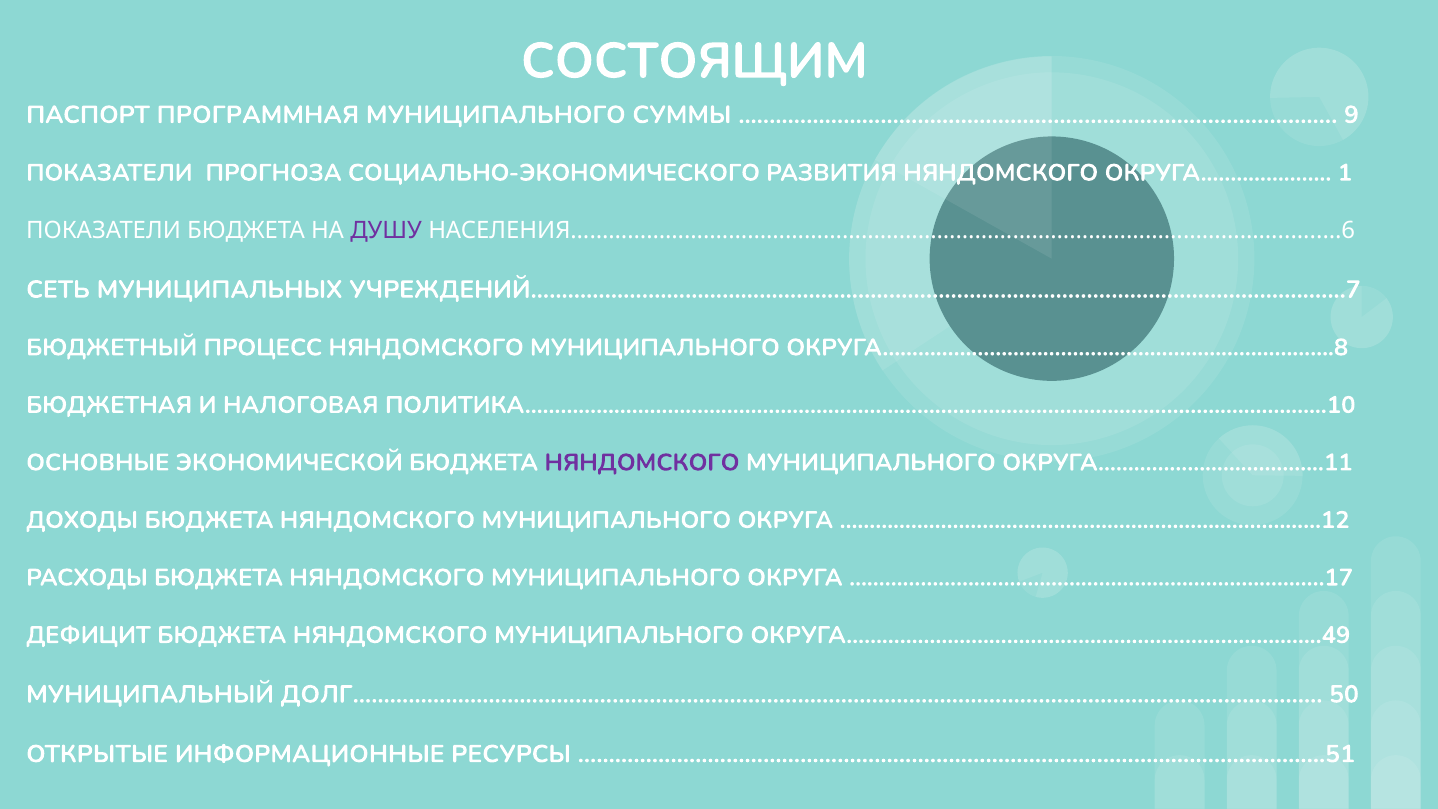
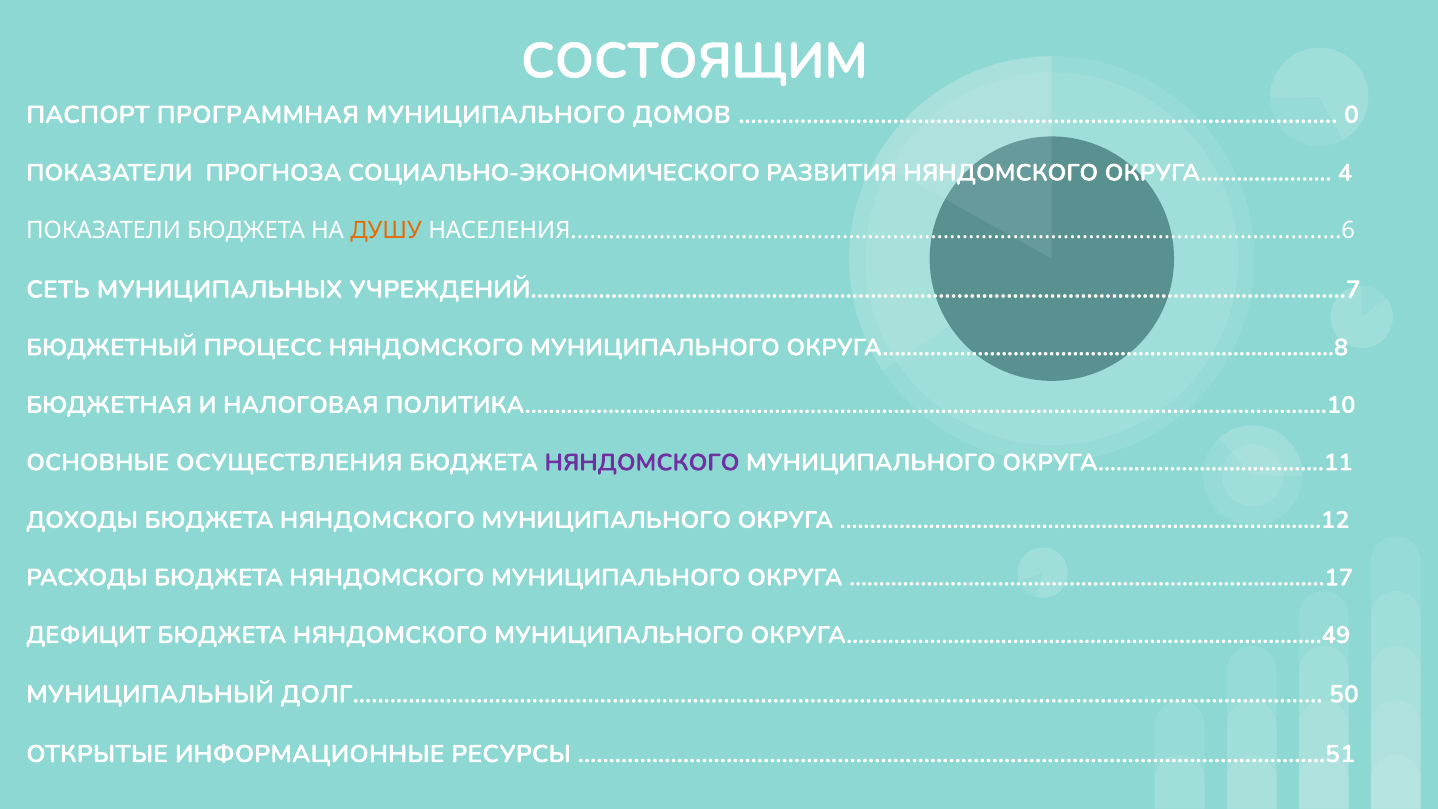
СУММЫ: СУММЫ -> ДОМОВ (682, 115)
9: 9 -> 0 (1352, 115)
1: 1 -> 4 (1345, 173)
ДУШУ colour: purple -> orange (386, 230)
ЭКОНОМИЧЕСКОЙ: ЭКОНОМИЧЕСКОЙ -> ОСУЩЕСТВЛЕНИЯ (289, 463)
